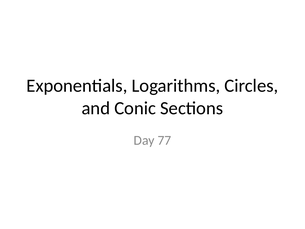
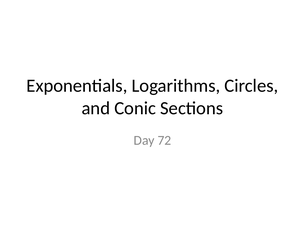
77: 77 -> 72 (164, 140)
